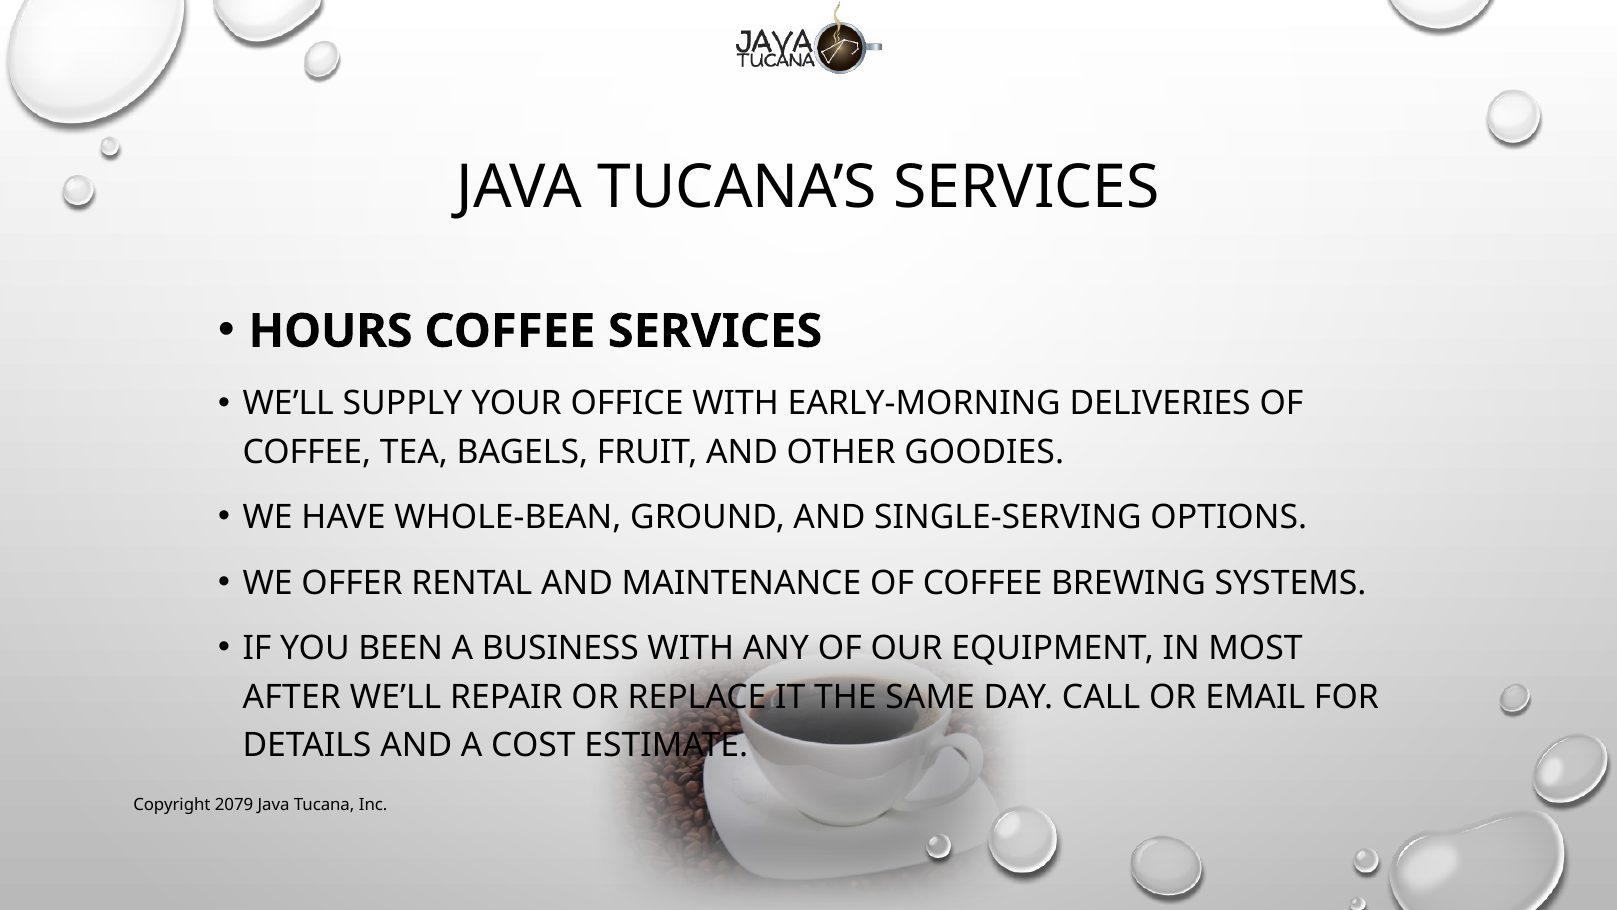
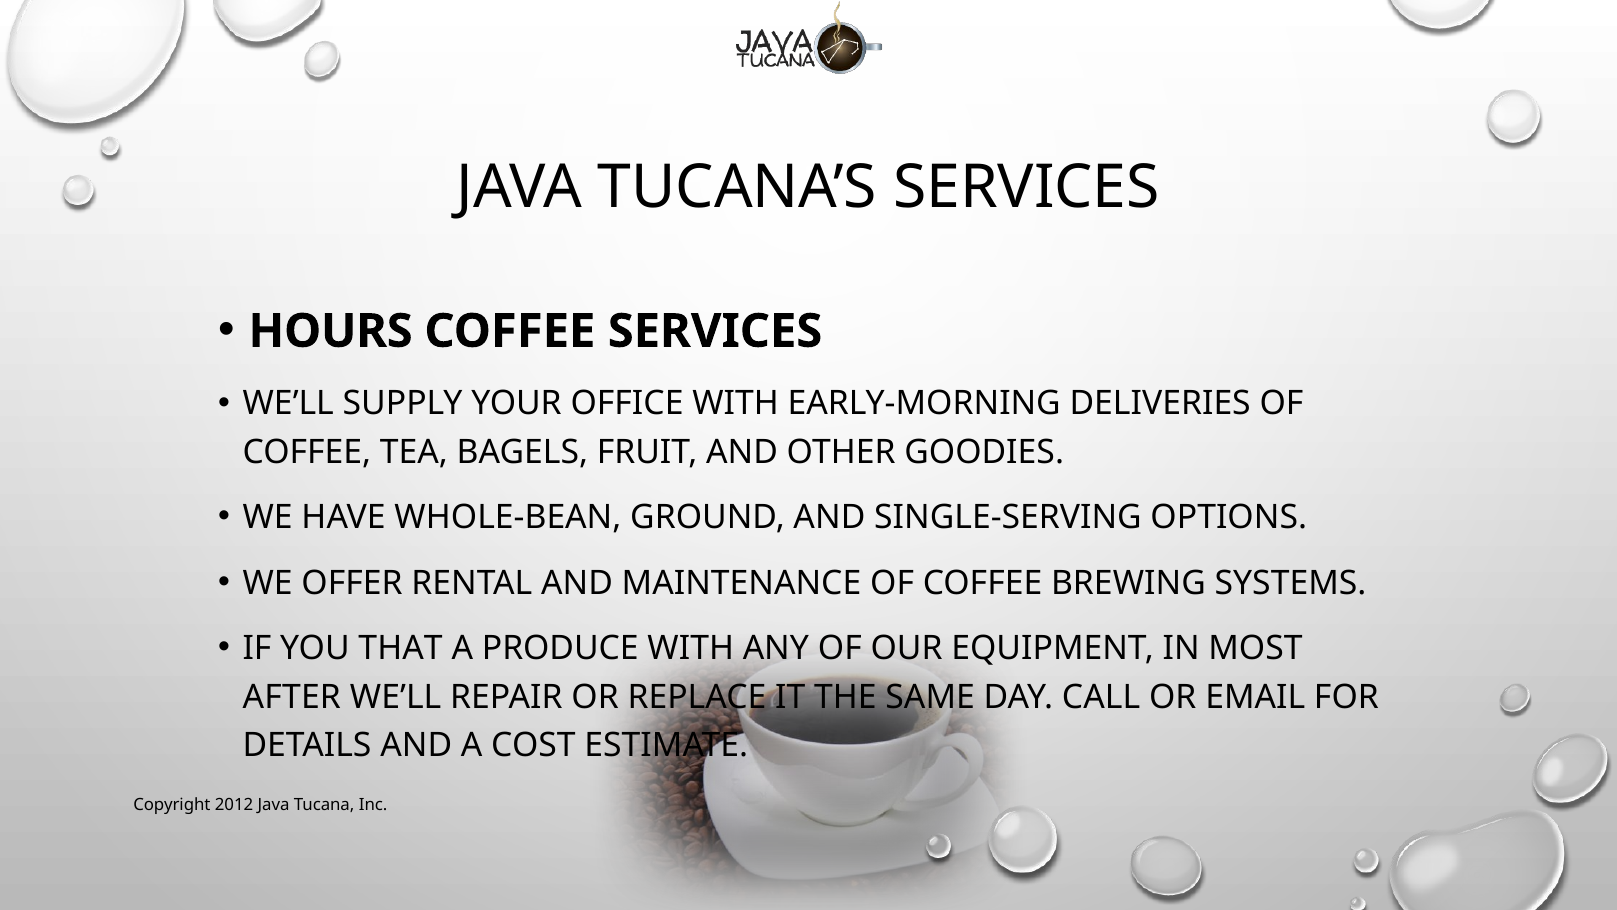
BEEN: BEEN -> THAT (401, 648)
BUSINESS: BUSINESS -> PRODUCE (560, 648)
2079: 2079 -> 2012 (234, 804)
